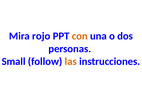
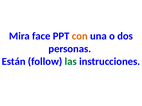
rojo: rojo -> face (41, 36)
Small: Small -> Están (14, 62)
las colour: orange -> green (71, 62)
